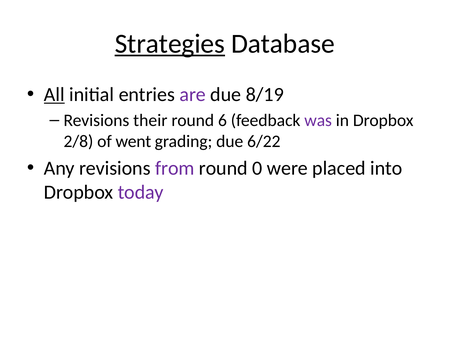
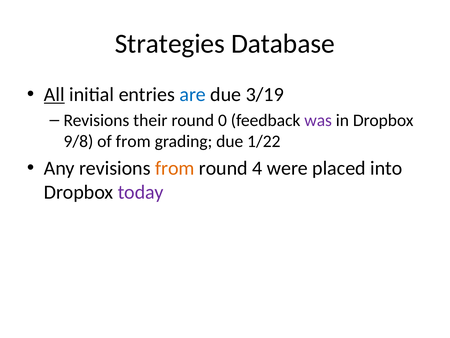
Strategies underline: present -> none (170, 44)
are colour: purple -> blue (193, 94)
8/19: 8/19 -> 3/19 (265, 94)
6: 6 -> 0 (222, 120)
2/8: 2/8 -> 9/8 (78, 141)
of went: went -> from (133, 141)
6/22: 6/22 -> 1/22 (264, 141)
from colour: purple -> orange (175, 168)
0: 0 -> 4 (257, 168)
